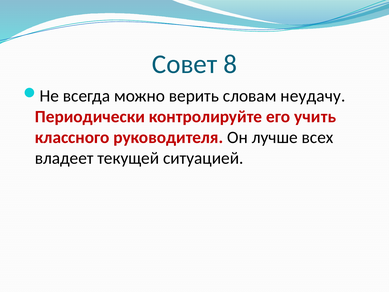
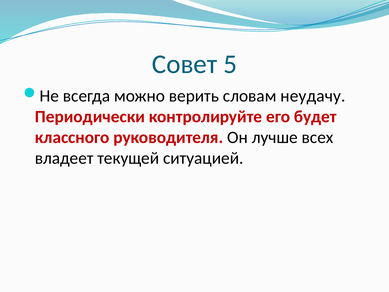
8: 8 -> 5 (230, 64)
учить: учить -> будет (315, 117)
